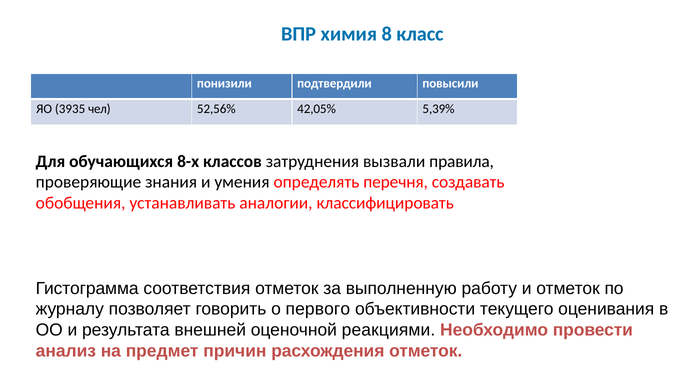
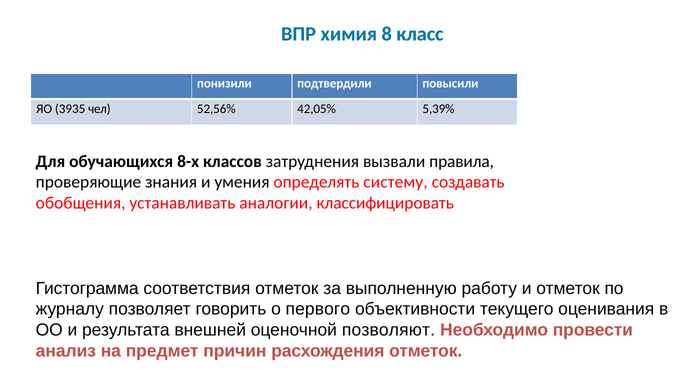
перечня: перечня -> систему (395, 182)
реакциями: реакциями -> позволяют (388, 330)
